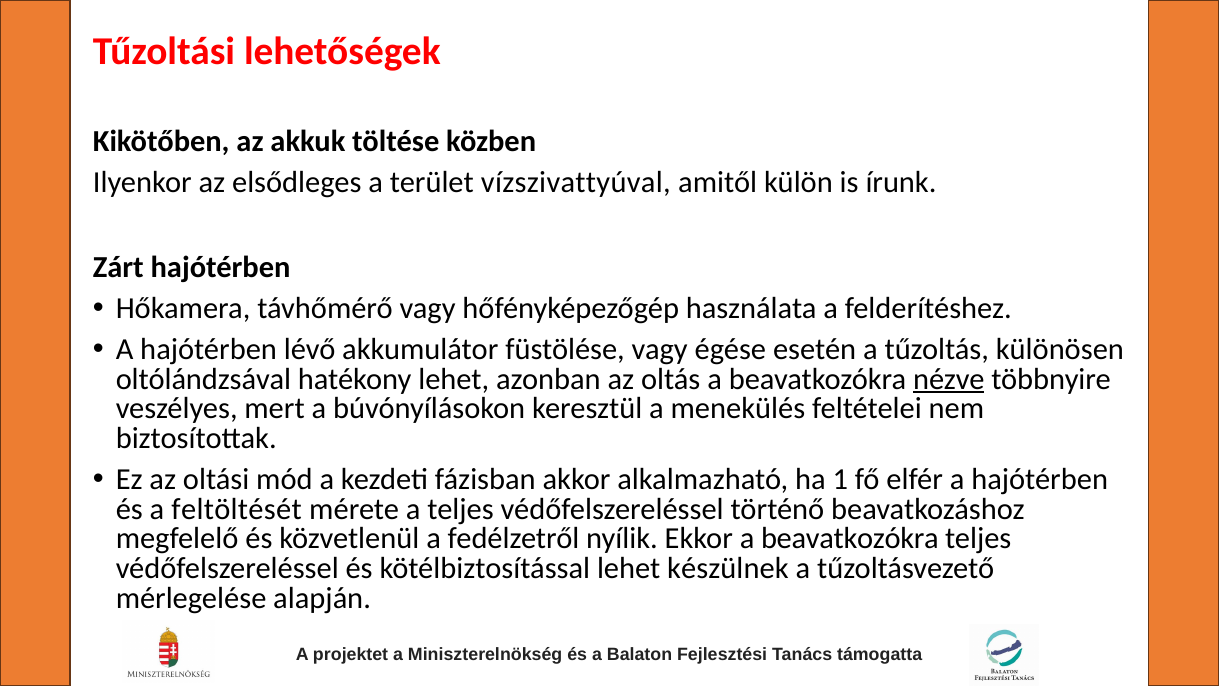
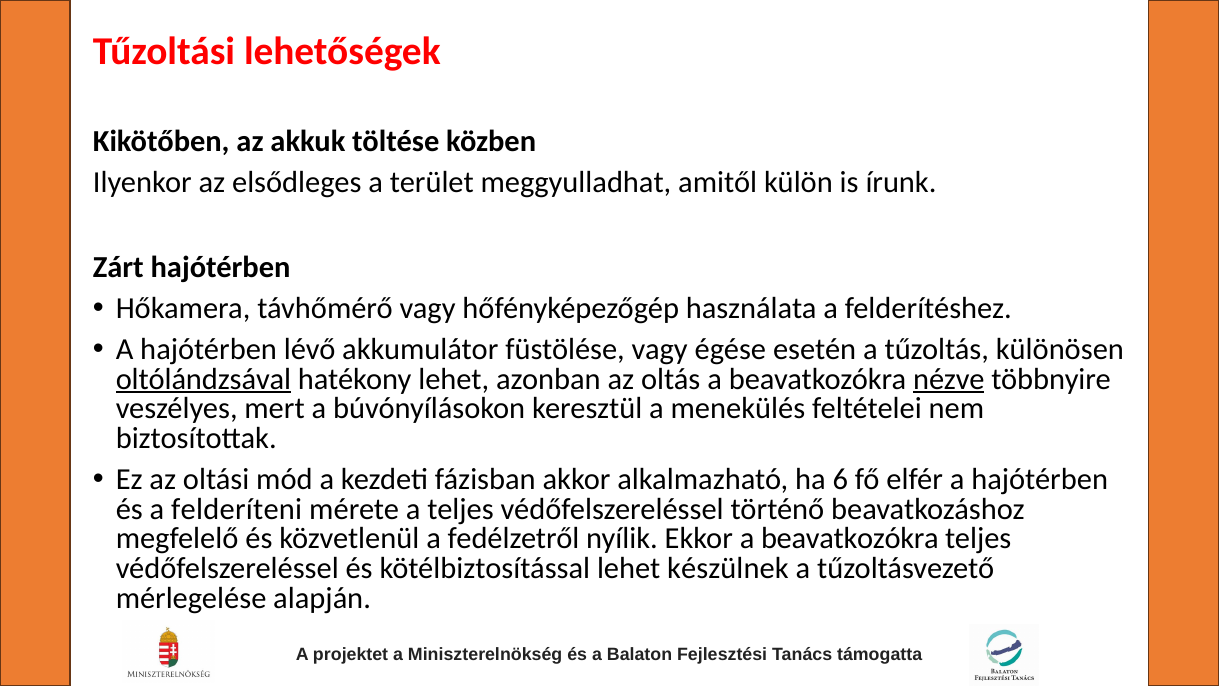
vízszivattyúval: vízszivattyúval -> meggyulladhat (576, 182)
oltólándzsával underline: none -> present (203, 379)
1: 1 -> 6 (840, 479)
feltöltését: feltöltését -> felderíteni (237, 509)
